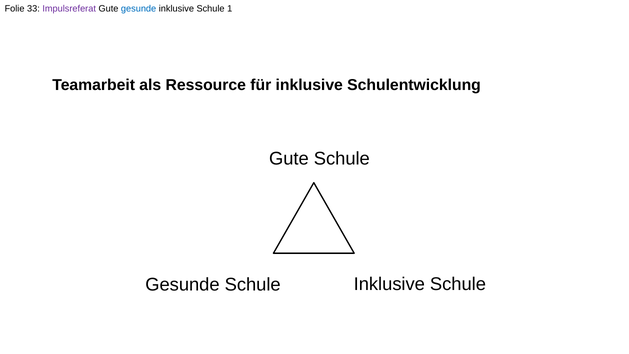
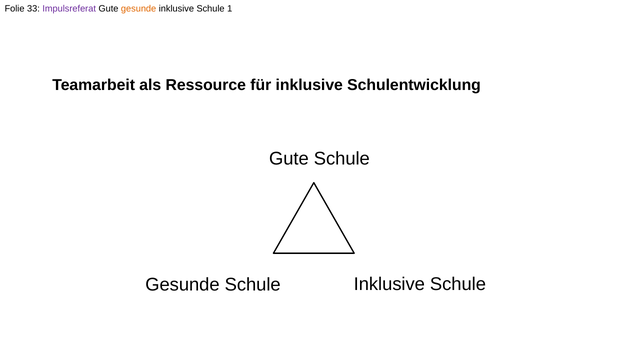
gesunde colour: blue -> orange (139, 8)
